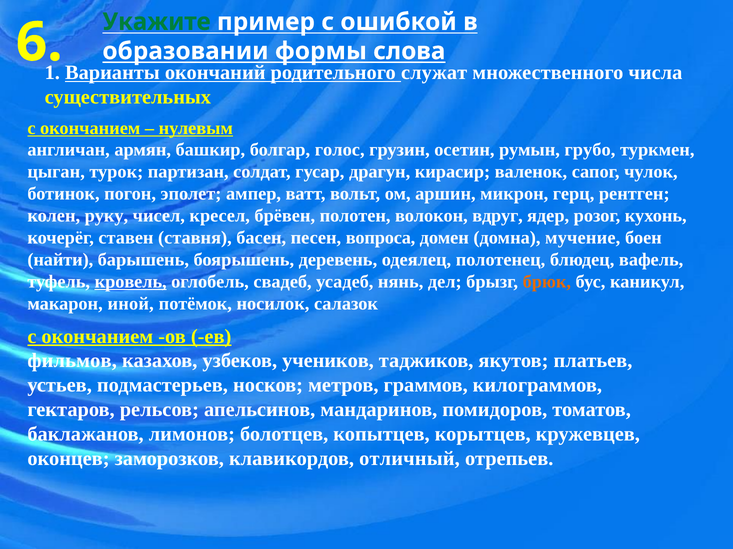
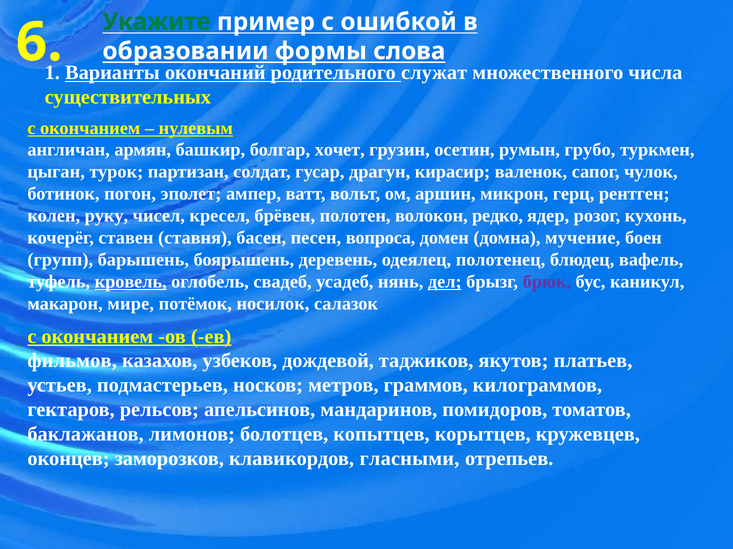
голос: голос -> хочет (340, 150)
вдруг: вдруг -> редко (498, 216)
найти: найти -> групп (60, 260)
дел underline: none -> present (445, 282)
брюк colour: orange -> purple (547, 282)
иной: иной -> мире (131, 304)
учеников: учеников -> дождевой (328, 361)
отличный: отличный -> гласными (409, 459)
